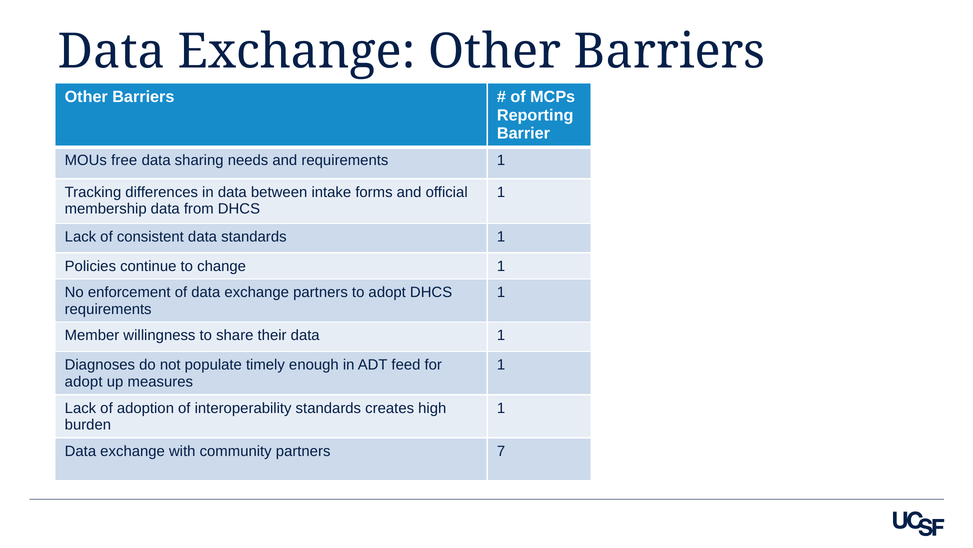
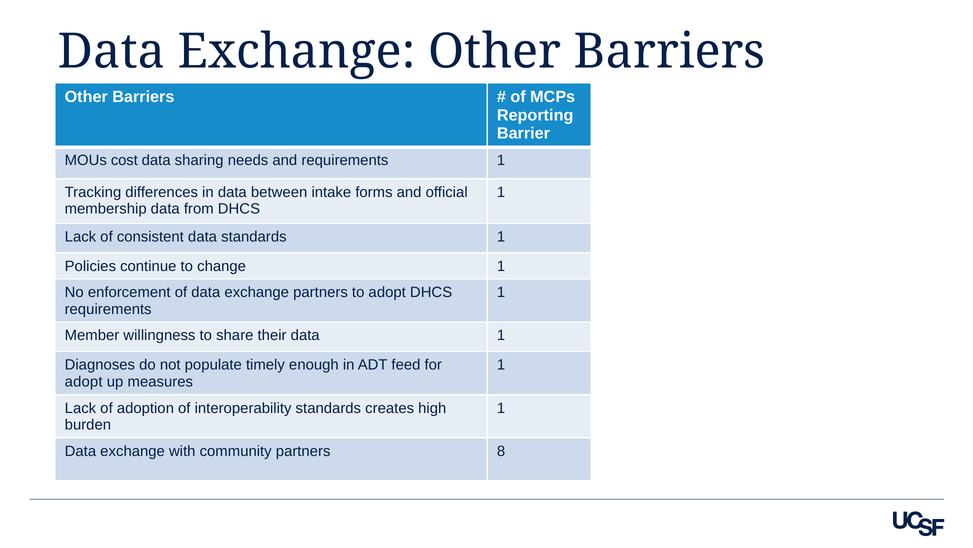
free: free -> cost (124, 160)
7: 7 -> 8 (501, 451)
